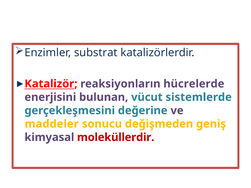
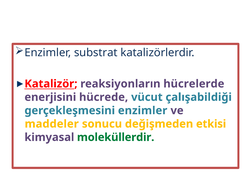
bulunan: bulunan -> hücrede (104, 97)
sistemlerde: sistemlerde -> çalışabildiği (199, 97)
gerçekleşmesini değerine: değerine -> enzimler (143, 111)
geniş: geniş -> etkisi (211, 124)
moleküllerdir colour: red -> green (116, 137)
